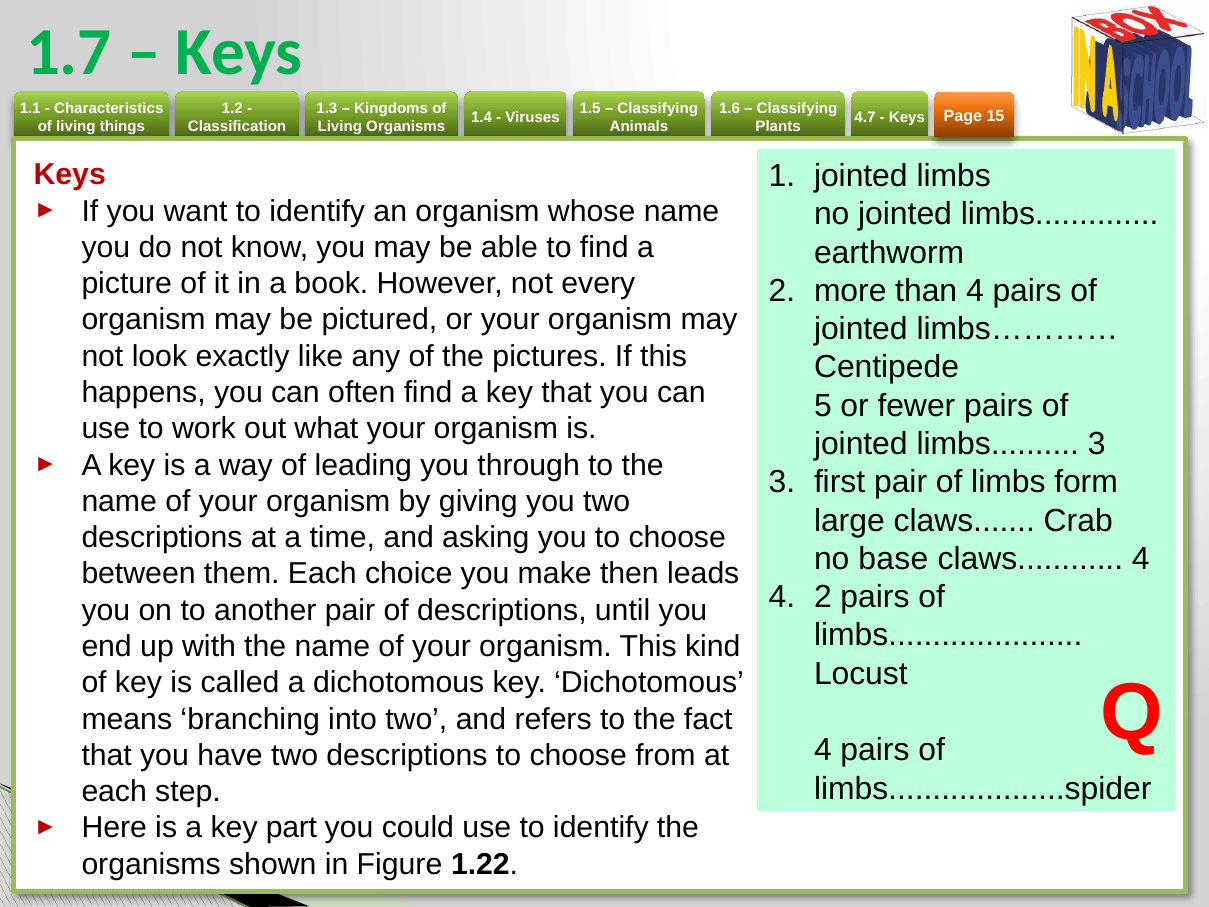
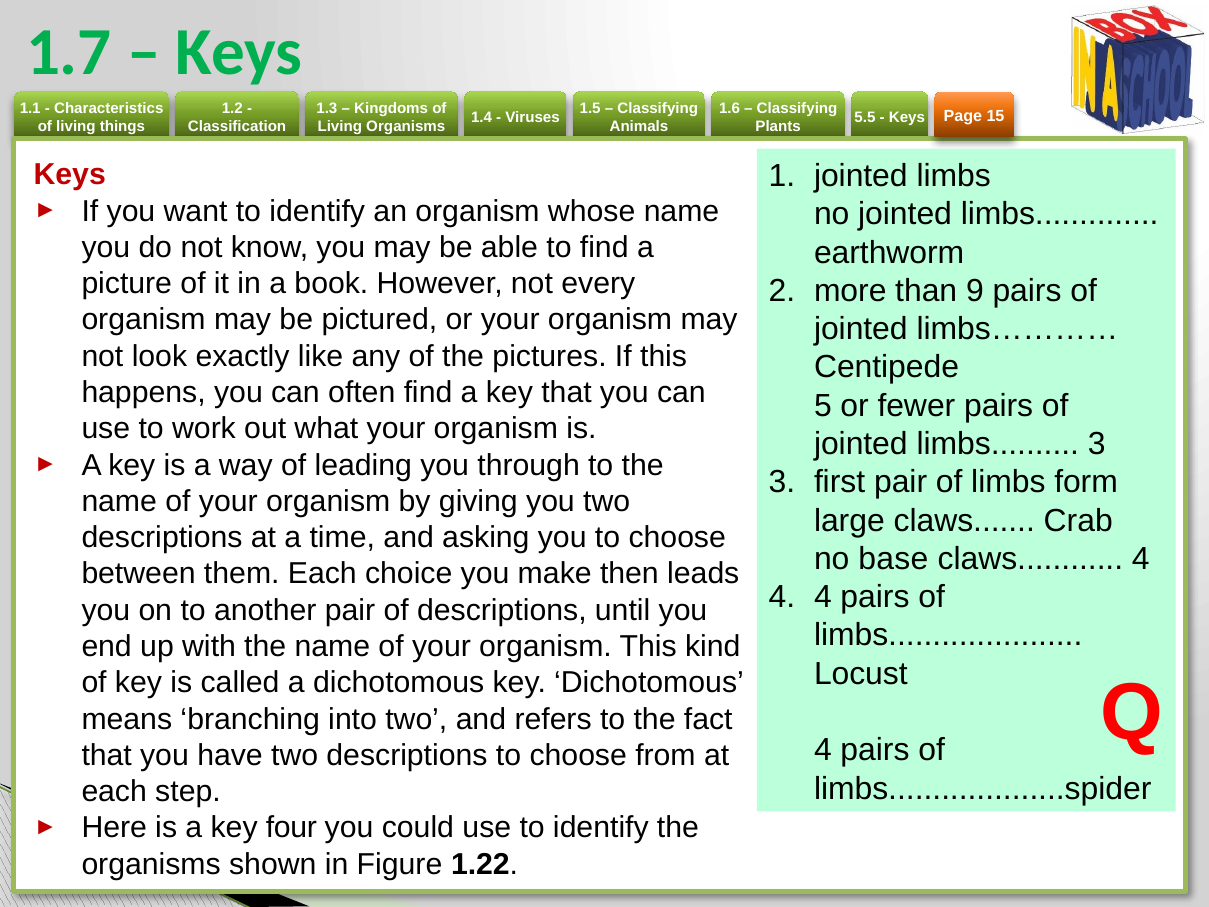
4.7: 4.7 -> 5.5 (865, 117)
than 4: 4 -> 9 (975, 291)
2: 2 -> 4 (823, 597)
part: part -> four (291, 828)
